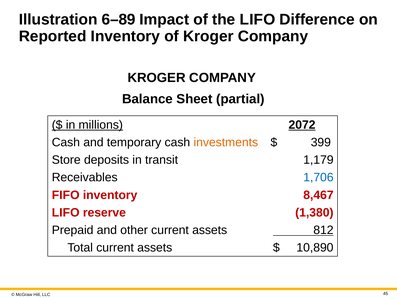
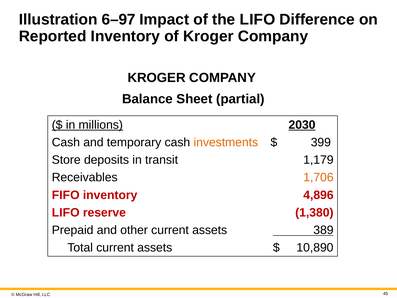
6–89: 6–89 -> 6–97 (119, 20)
2072: 2072 -> 2030 (302, 125)
1,706 colour: blue -> orange (318, 177)
8,467: 8,467 -> 4,896 (318, 195)
812: 812 -> 389 (323, 230)
